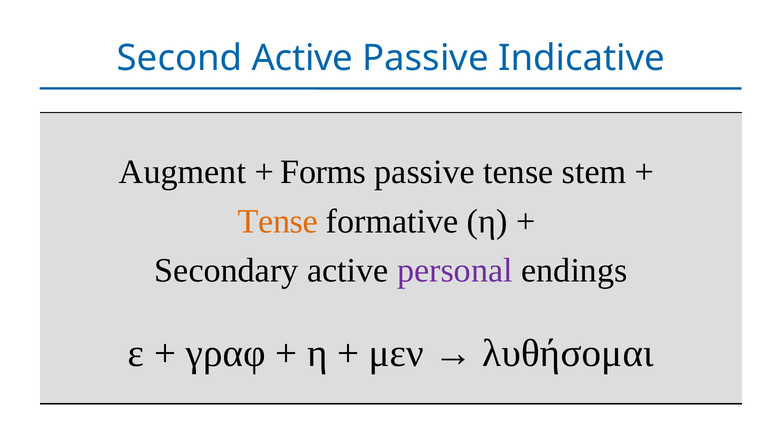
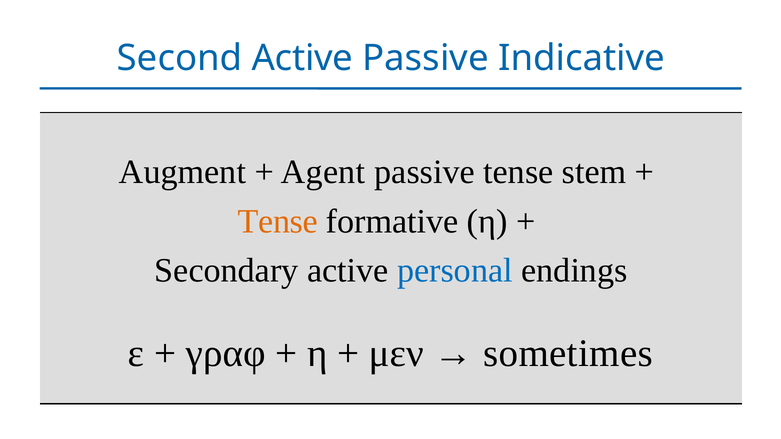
Forms: Forms -> Agent (323, 172)
personal colour: purple -> blue (455, 271)
λυθήσομαι: λυθήσομαι -> sometimes (568, 353)
